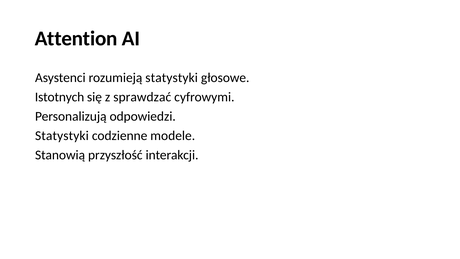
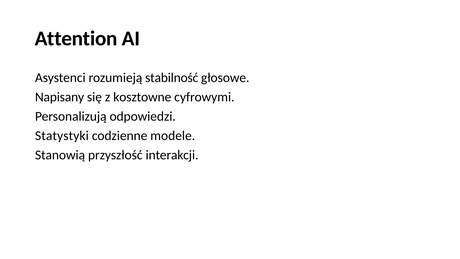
rozumieją statystyki: statystyki -> stabilność (172, 78)
Istotnych: Istotnych -> Napisany (60, 97)
sprawdzać: sprawdzać -> kosztowne (142, 97)
